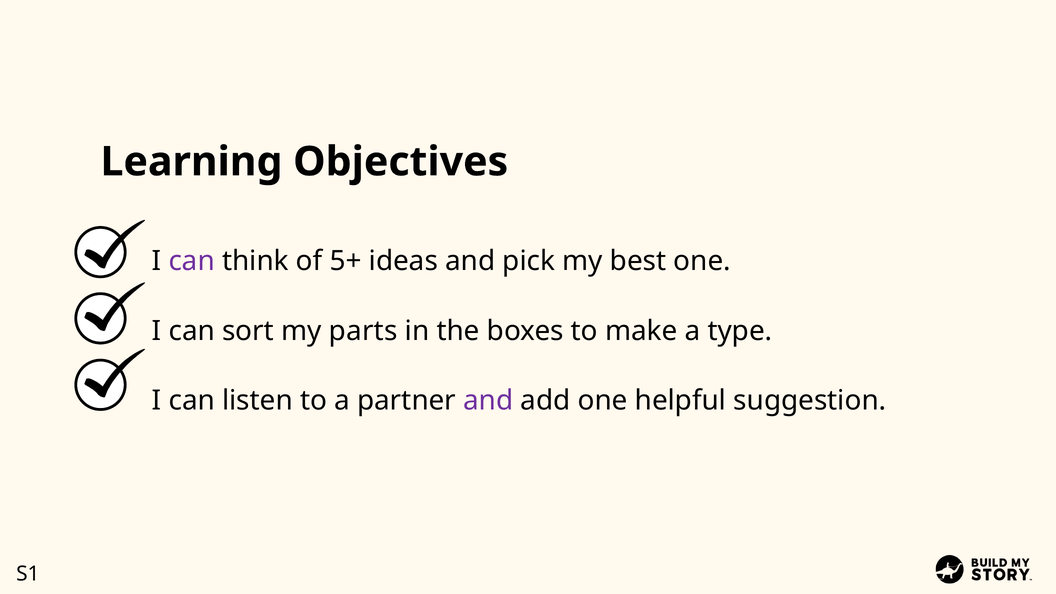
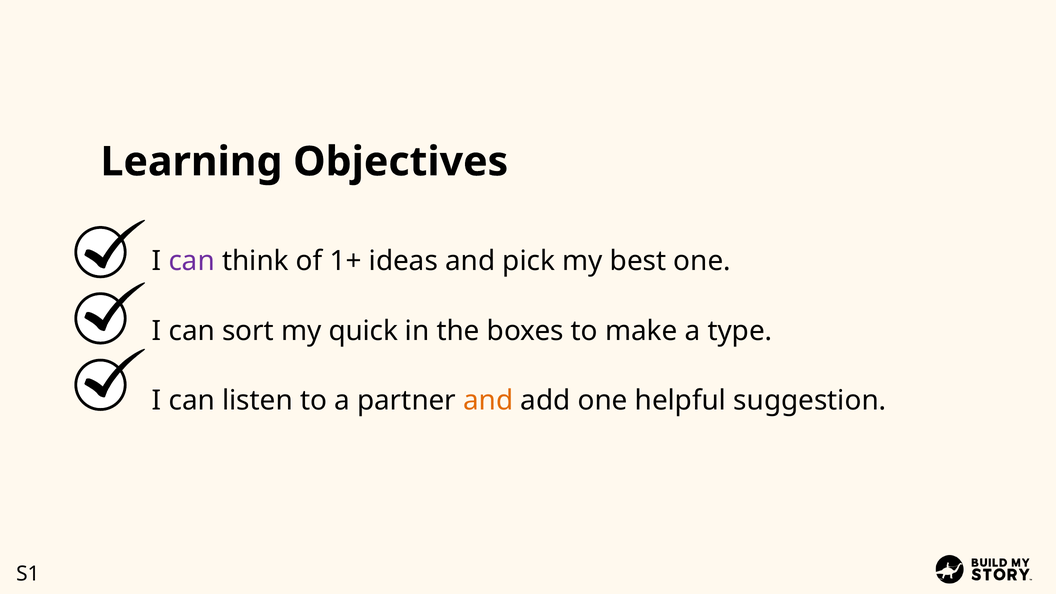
5+: 5+ -> 1+ (346, 261)
parts: parts -> quick (363, 331)
and colour: purple -> orange (488, 401)
